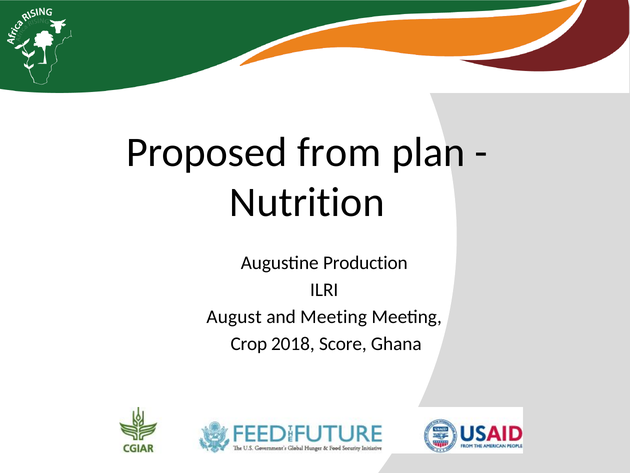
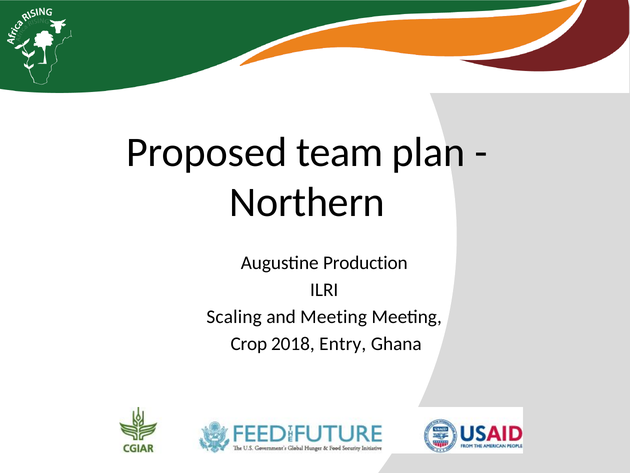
from: from -> team (340, 152)
Nutrition: Nutrition -> Northern (307, 202)
August: August -> Scaling (234, 317)
Score: Score -> Entry (343, 344)
